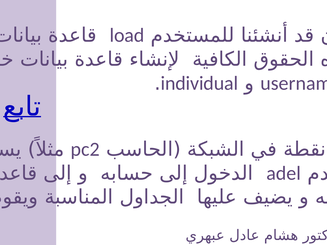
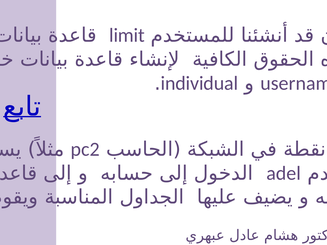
load: load -> limit (127, 35)
